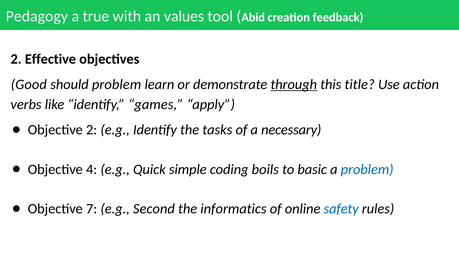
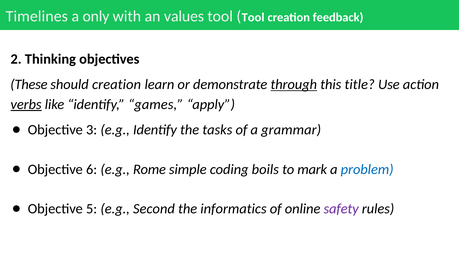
Pedagogy: Pedagogy -> Timelines (37, 16)
true: true -> only (96, 16)
Abid: Abid -> Tool (253, 18)
Effective: Effective -> Thinking (50, 59)
Good: Good -> These (29, 85)
should problem: problem -> creation (117, 85)
verbs underline: none -> present (26, 104)
Objective 2: 2 -> 3 (92, 130)
necessary: necessary -> grammar (291, 130)
4: 4 -> 6 (92, 169)
Quick: Quick -> Rome (149, 169)
basic: basic -> mark (312, 169)
7: 7 -> 5 (92, 209)
safety colour: blue -> purple (341, 209)
